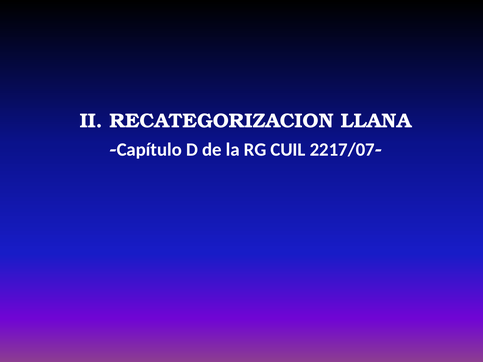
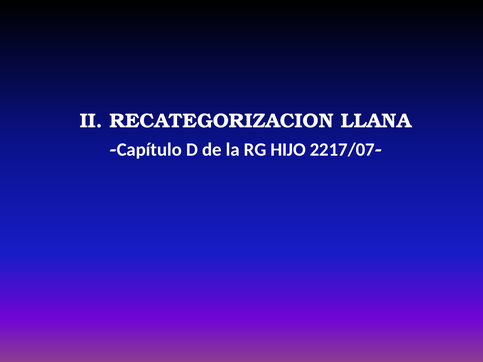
CUIL: CUIL -> HIJO (288, 150)
